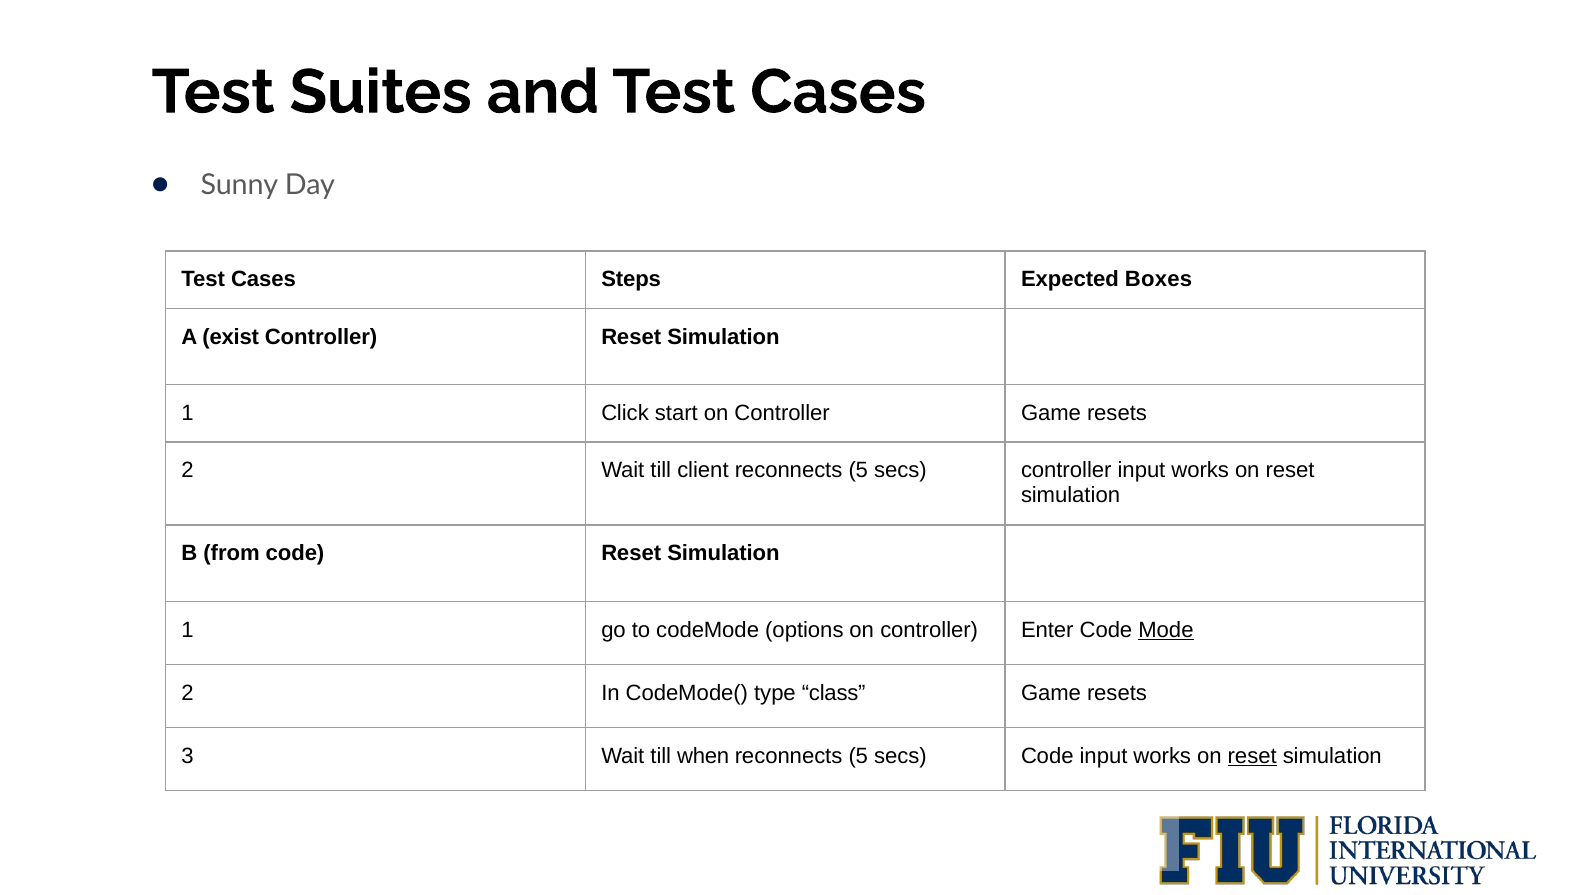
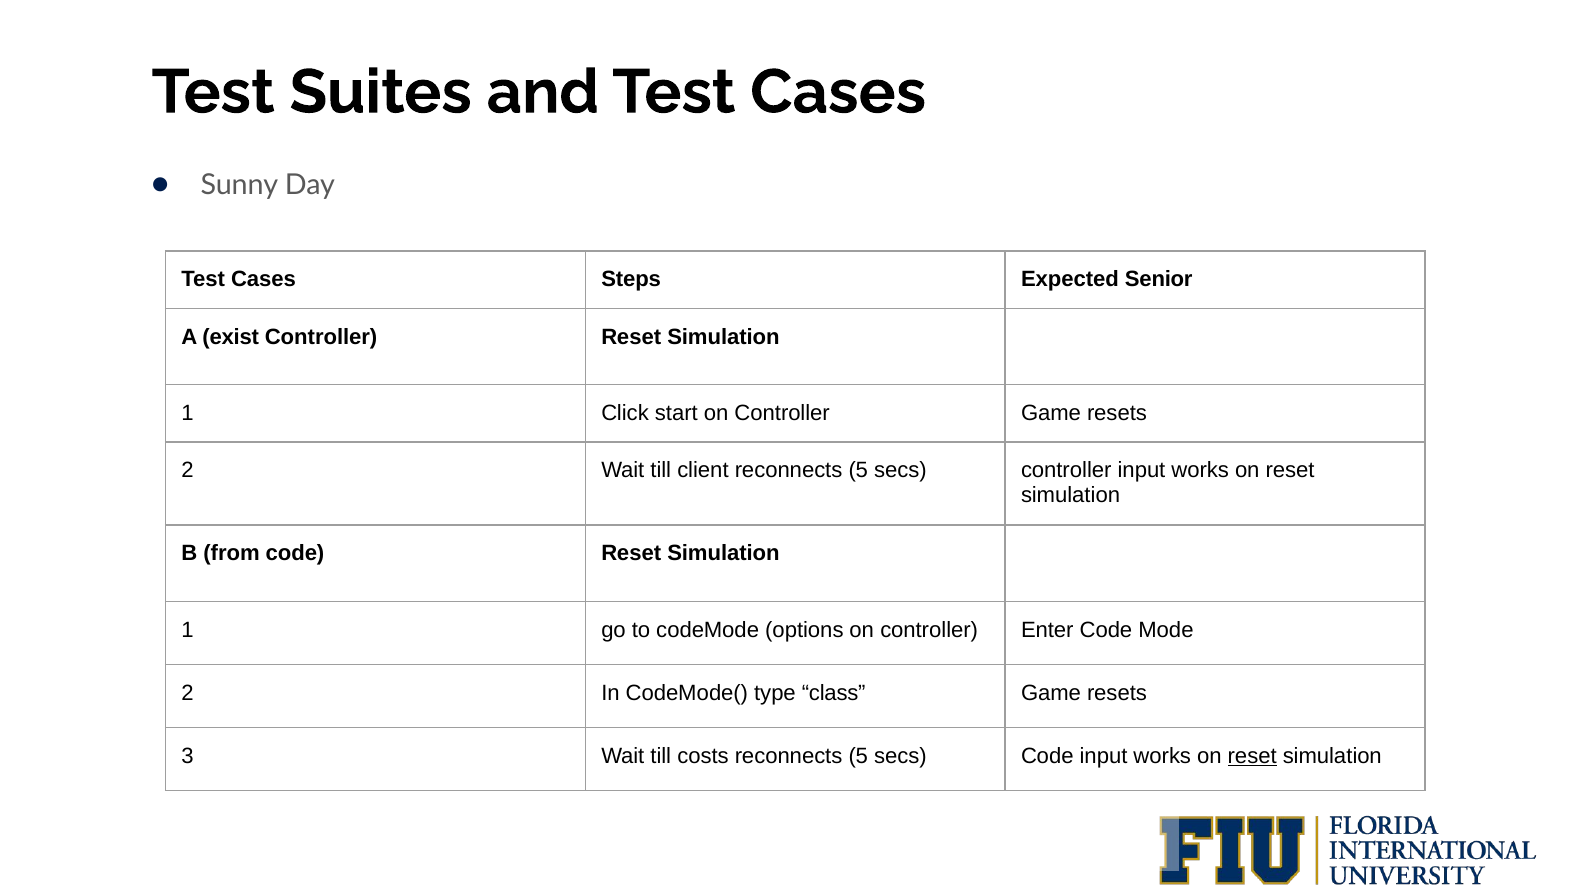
Boxes: Boxes -> Senior (1159, 280)
Mode underline: present -> none (1166, 630)
when: when -> costs (703, 756)
